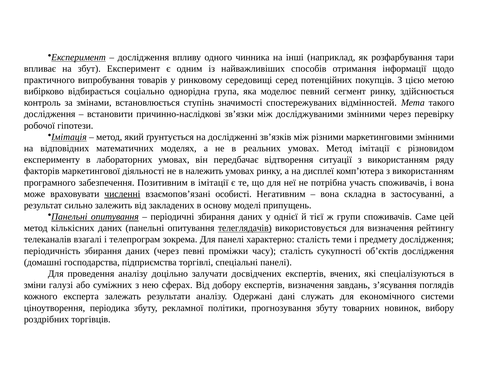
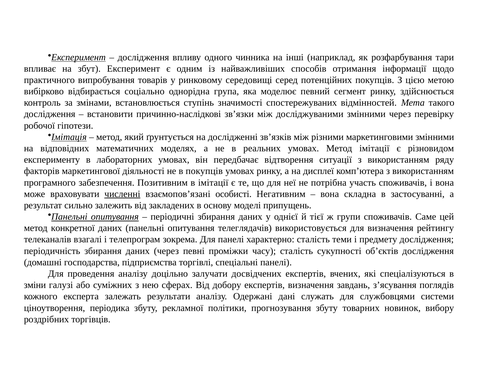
в належить: належить -> покупців (204, 171)
кількісних: кількісних -> конкретної (73, 228)
телеглядачів underline: present -> none (245, 228)
економічного: економічного -> службовцями (387, 296)
